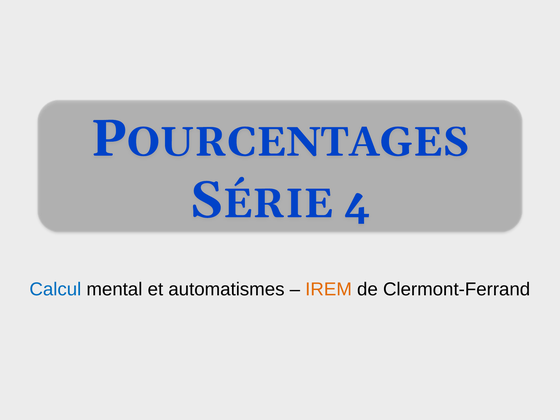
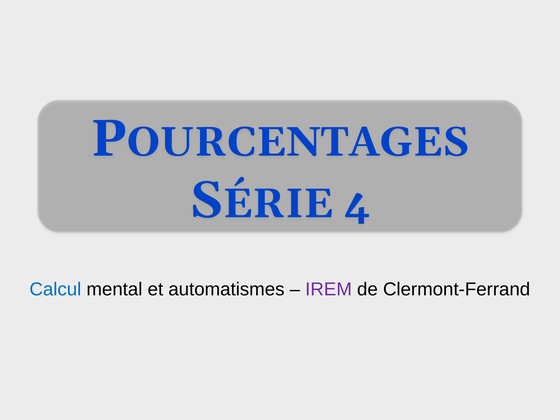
IREM colour: orange -> purple (329, 289)
